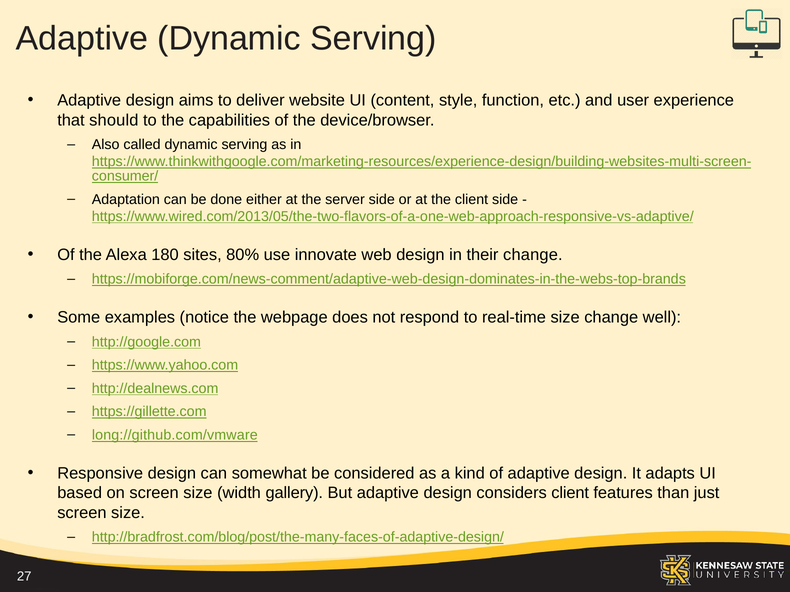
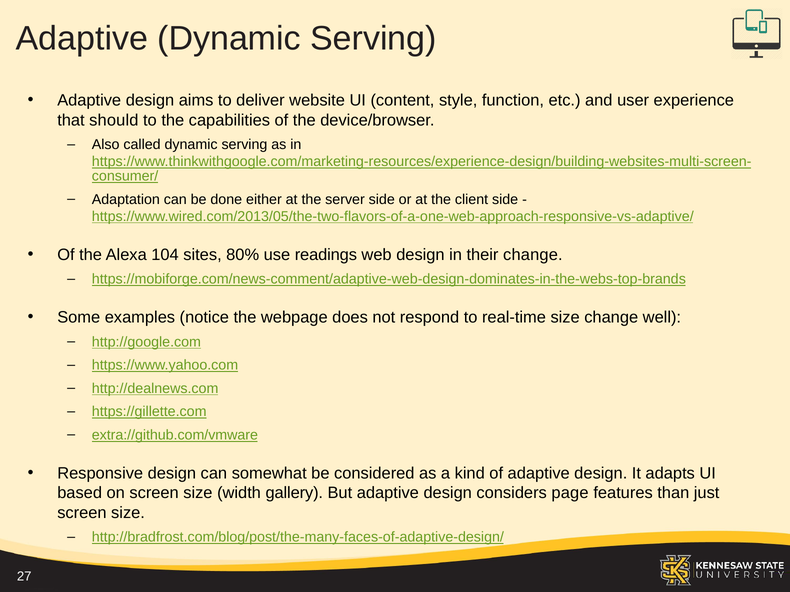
180: 180 -> 104 (165, 255)
innovate: innovate -> readings (326, 255)
long://github.com/vmware: long://github.com/vmware -> extra://github.com/vmware (175, 435)
considers client: client -> page (570, 493)
